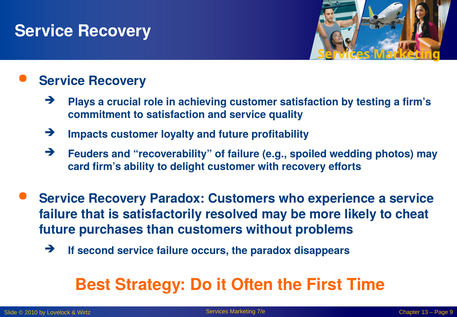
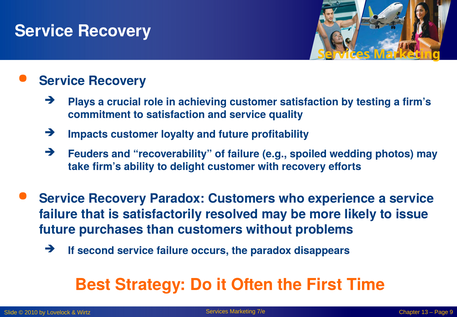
card: card -> take (79, 167)
cheat: cheat -> issue (412, 214)
